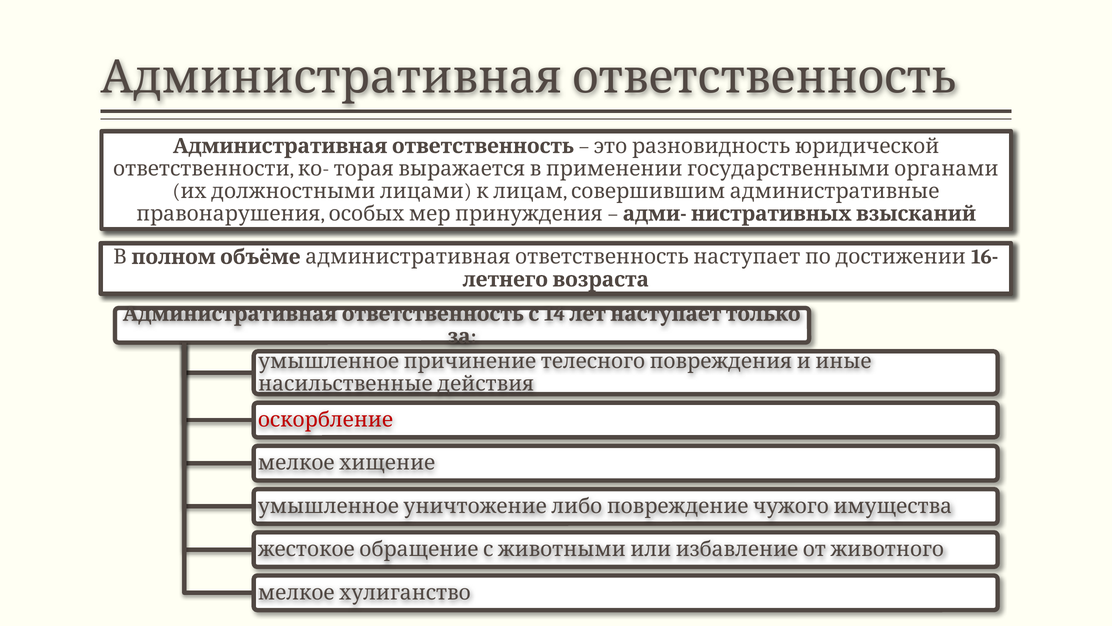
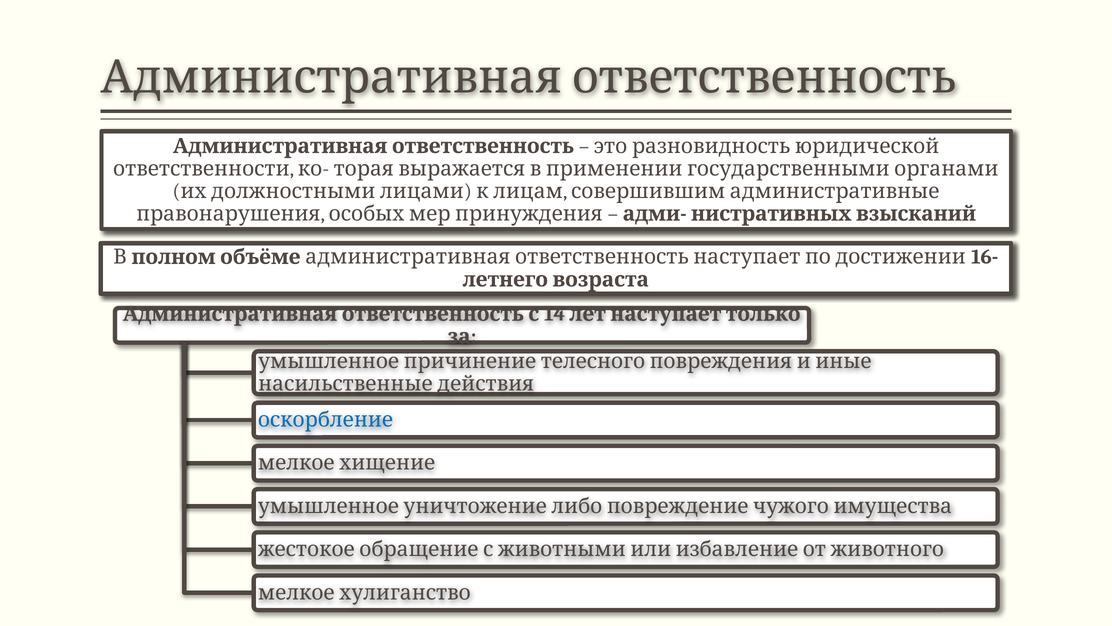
оскорбление colour: red -> blue (325, 420)
